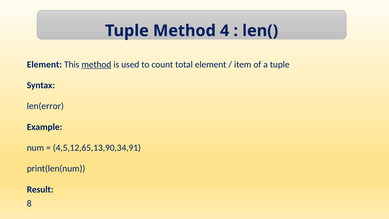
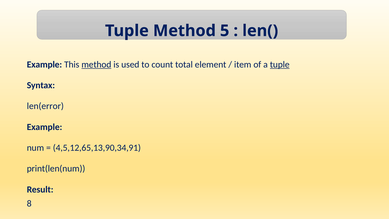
4: 4 -> 5 (225, 31)
Element: Element -> Example (44, 64)
tuple underline: none -> present (280, 64)
